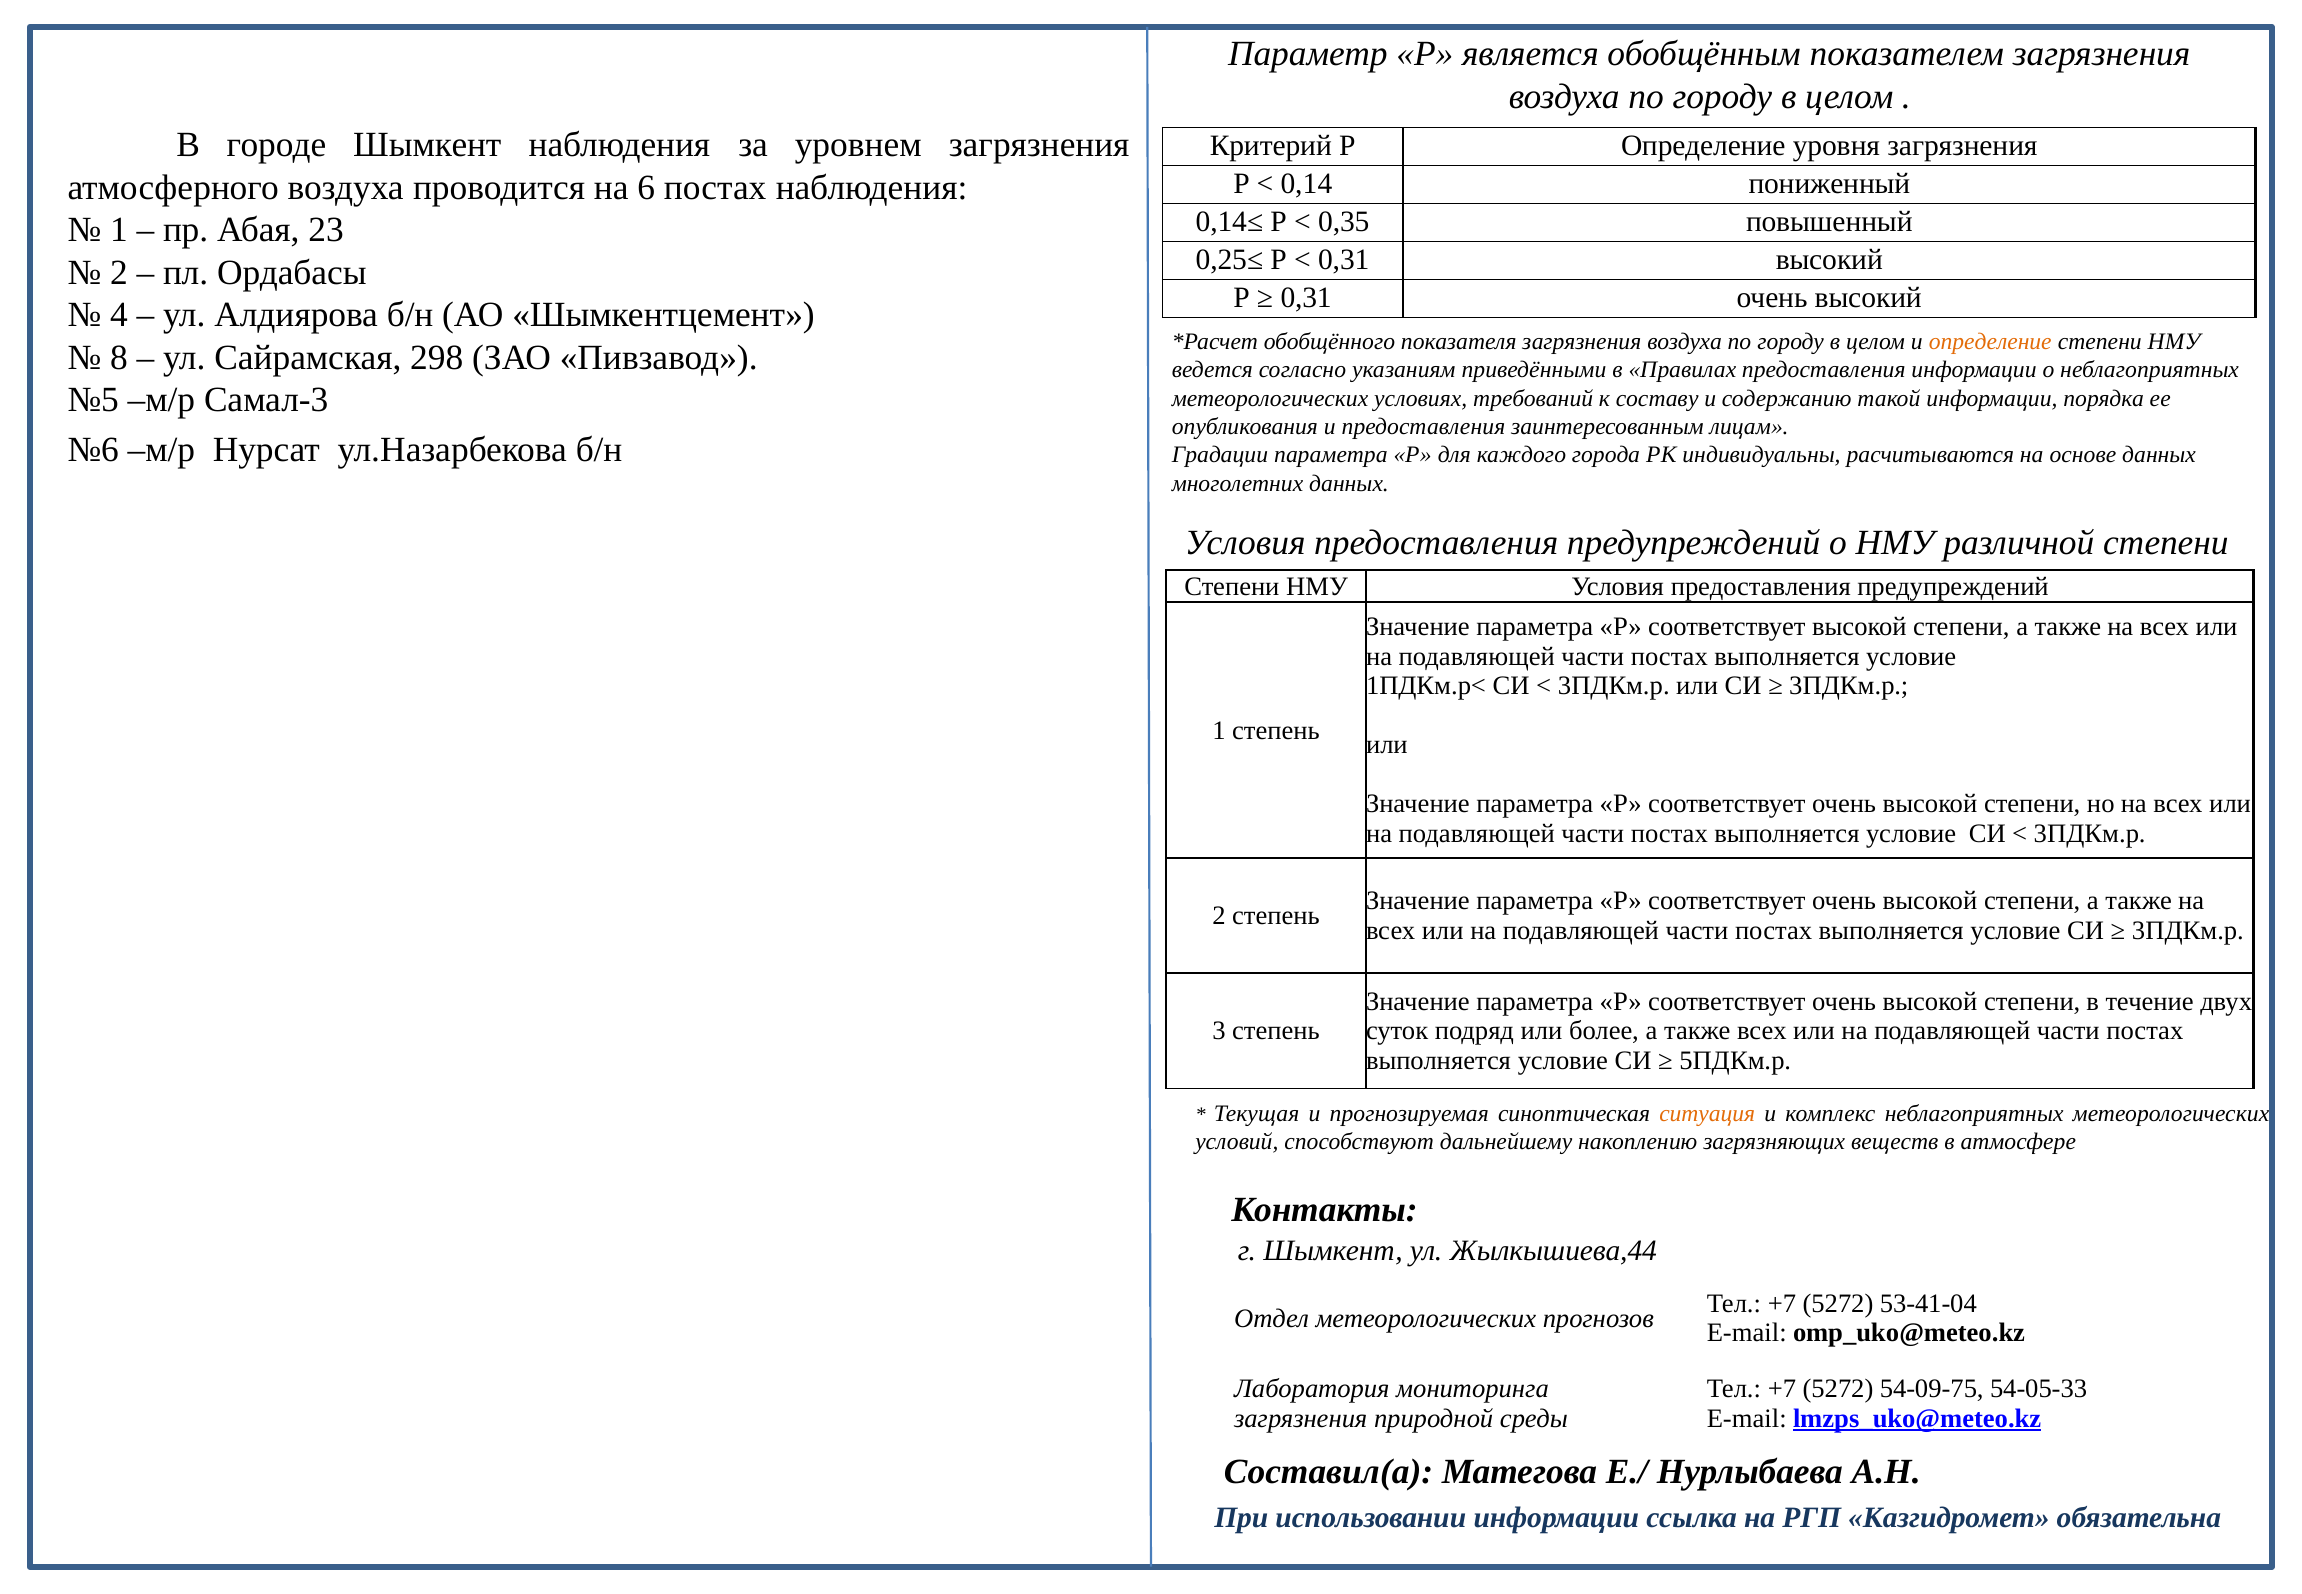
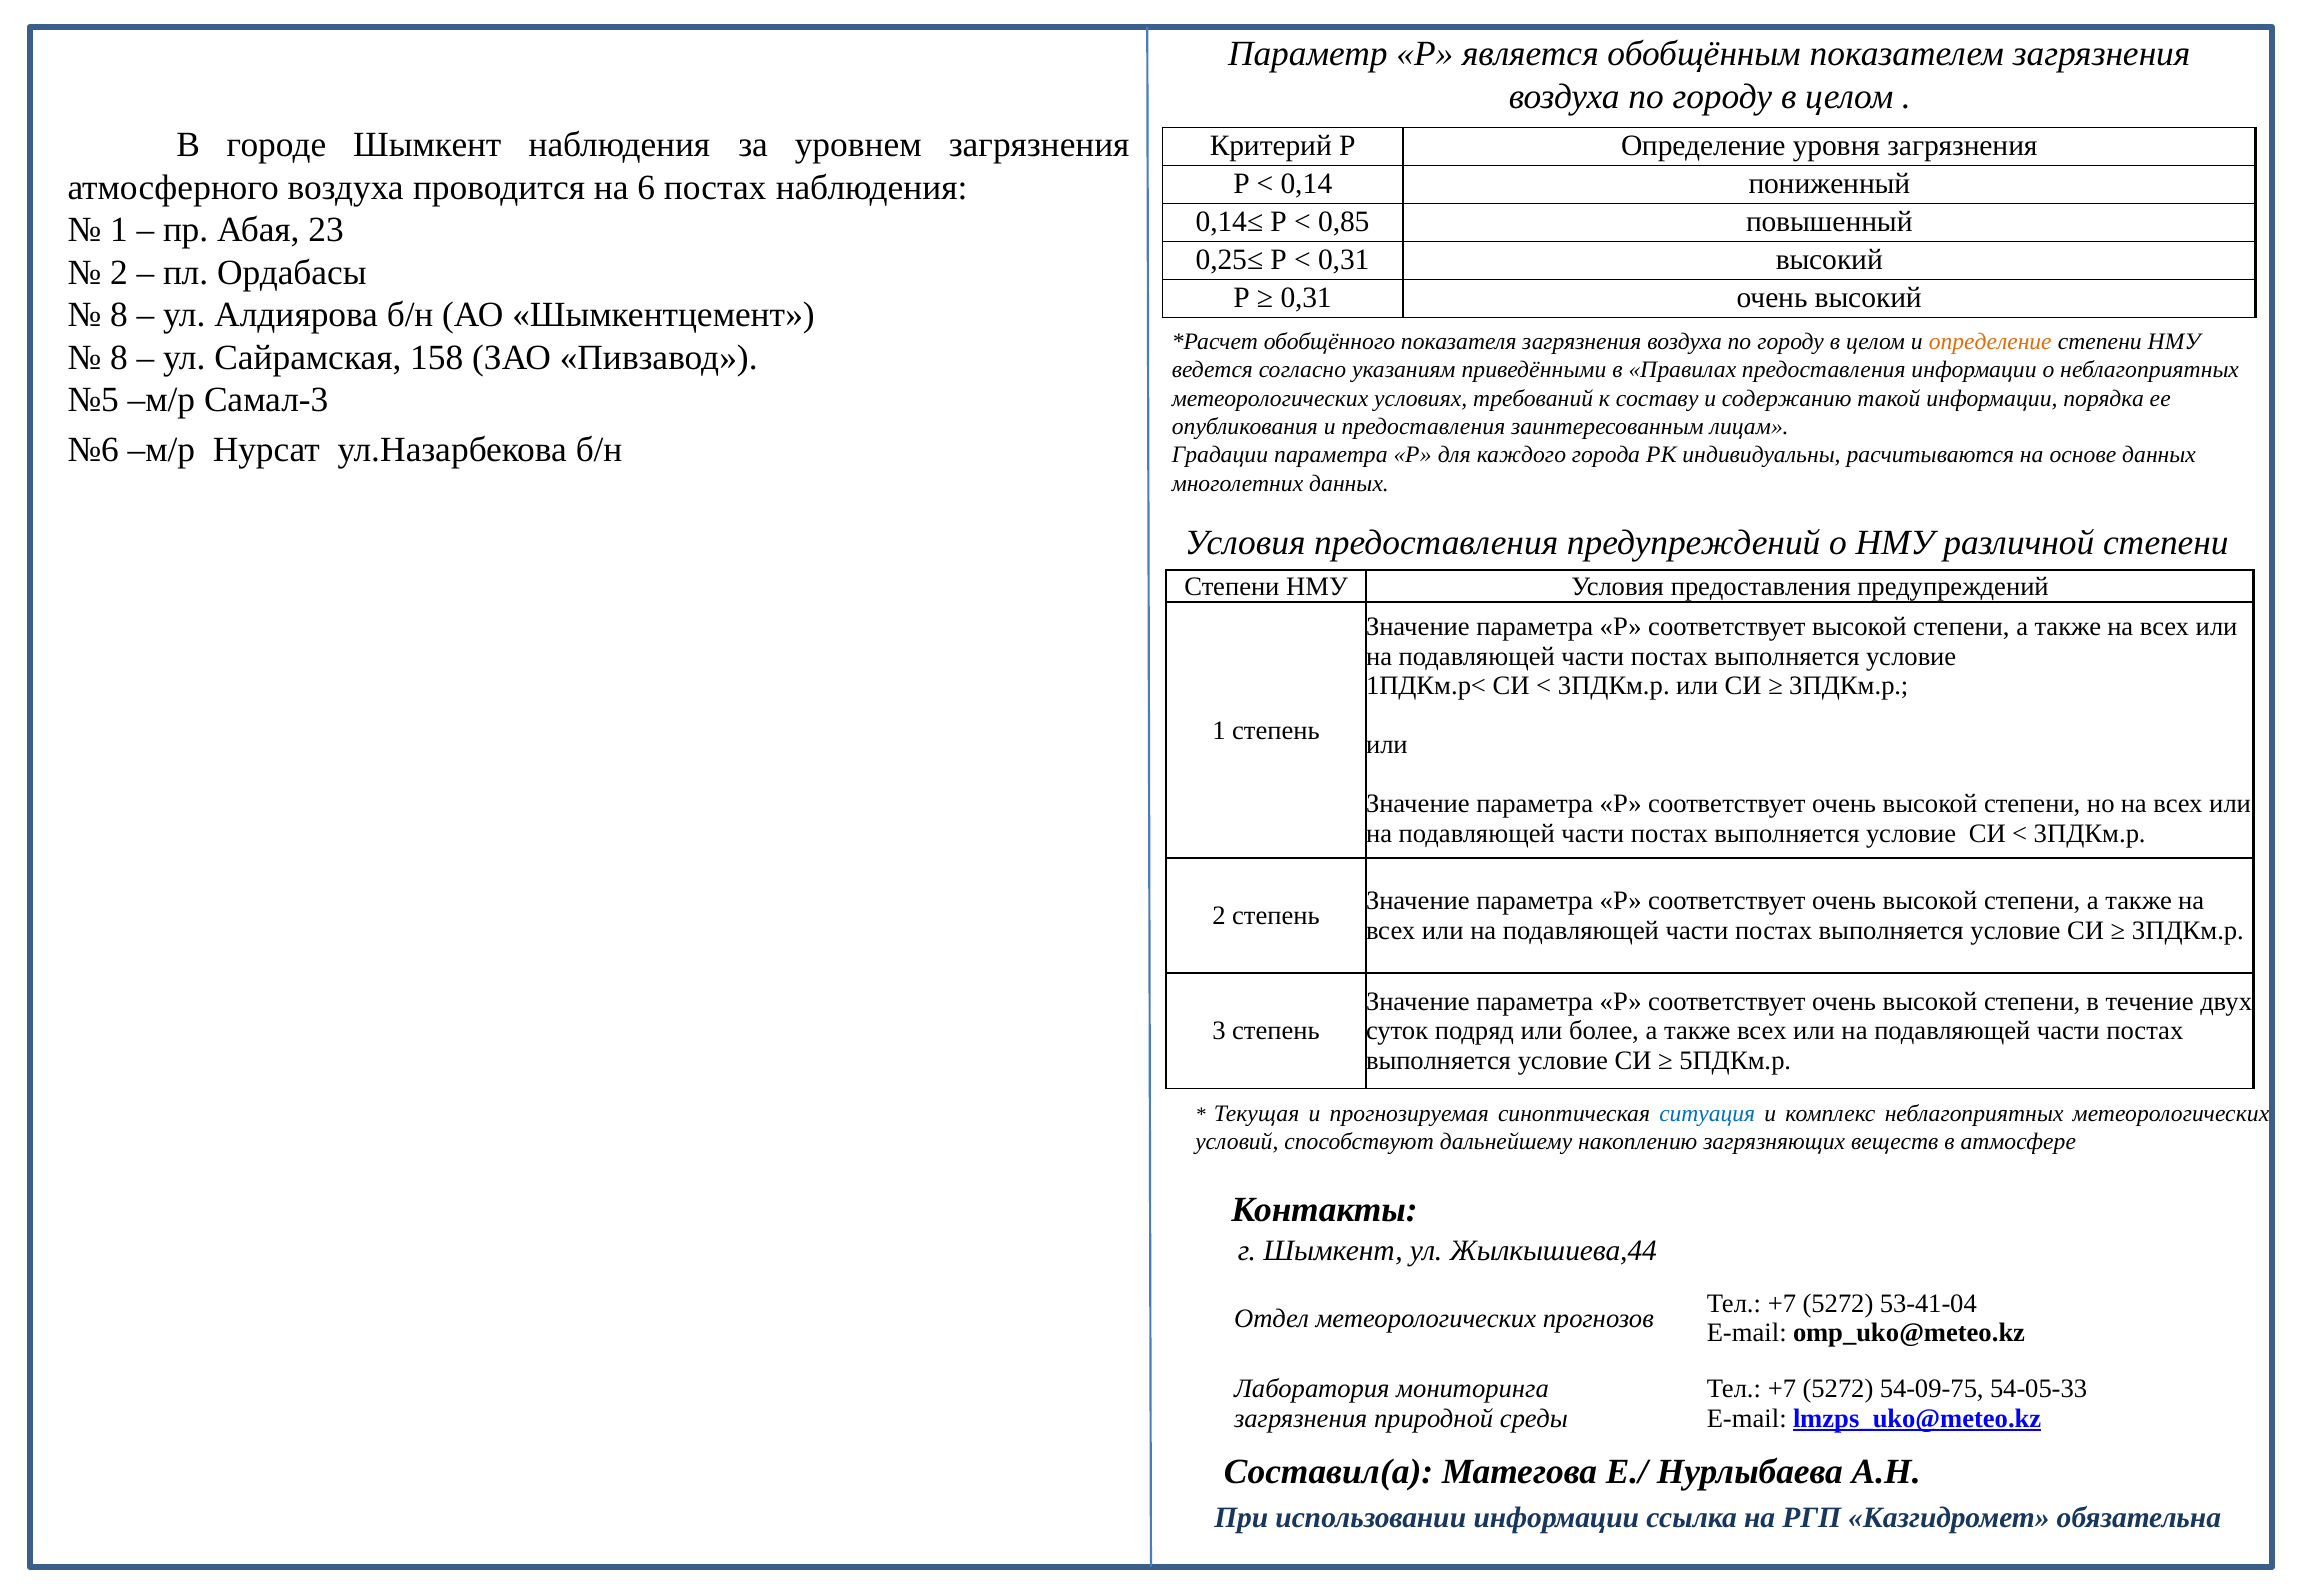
0,35: 0,35 -> 0,85 (1344, 222)
4: 4 -> 8 (119, 315)
298: 298 -> 158 (437, 357)
ситуация colour: orange -> blue (1707, 1113)
